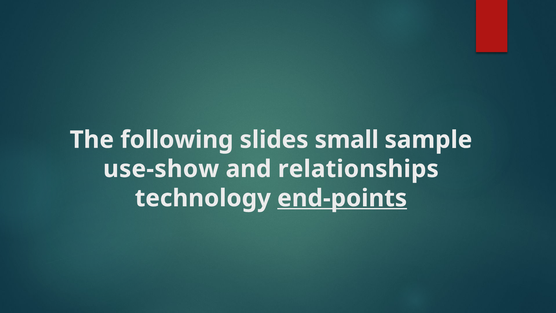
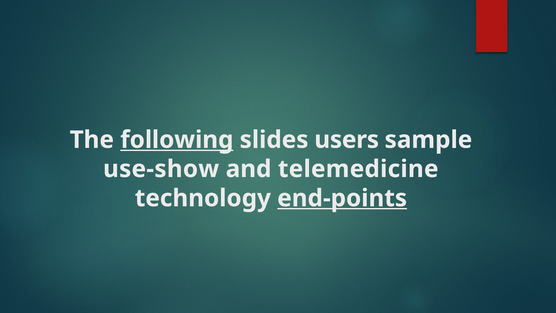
following underline: none -> present (177, 140)
small: small -> users (347, 140)
relationships: relationships -> telemedicine (358, 169)
